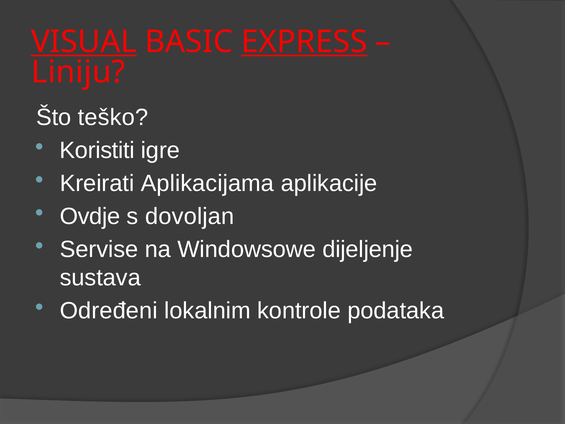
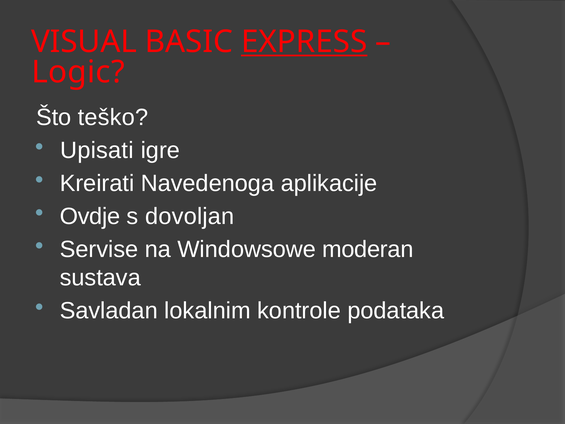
VISUAL underline: present -> none (84, 42)
Liniju: Liniju -> Logic (78, 72)
Koristiti: Koristiti -> Upisati (97, 150)
Aplikacijama: Aplikacijama -> Navedenoga (207, 183)
dijeljenje: dijeljenje -> moderan (368, 249)
Određeni: Određeni -> Savladan (109, 311)
